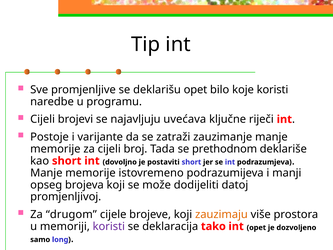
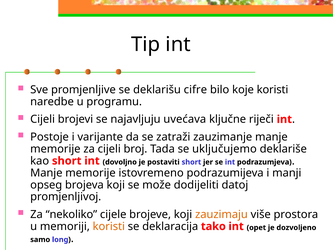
deklarišu opet: opet -> cifre (195, 90)
prethodnom: prethodnom -> uključujemo (224, 149)
drugom: drugom -> nekoliko (71, 214)
koristi colour: purple -> orange (109, 226)
